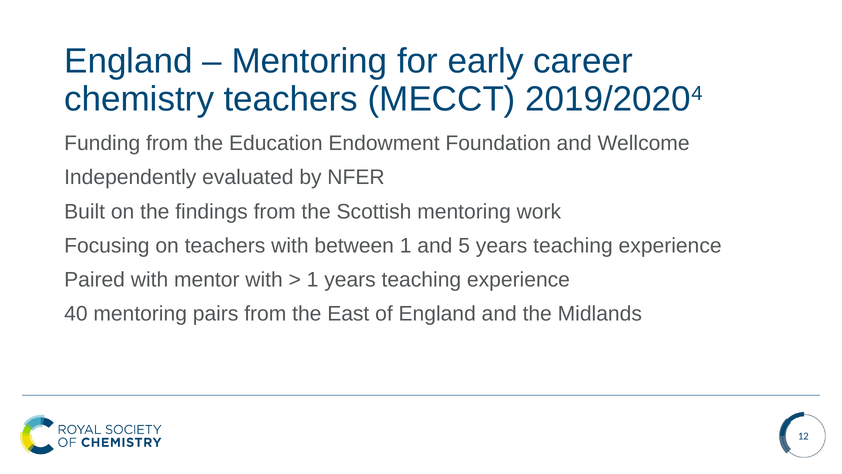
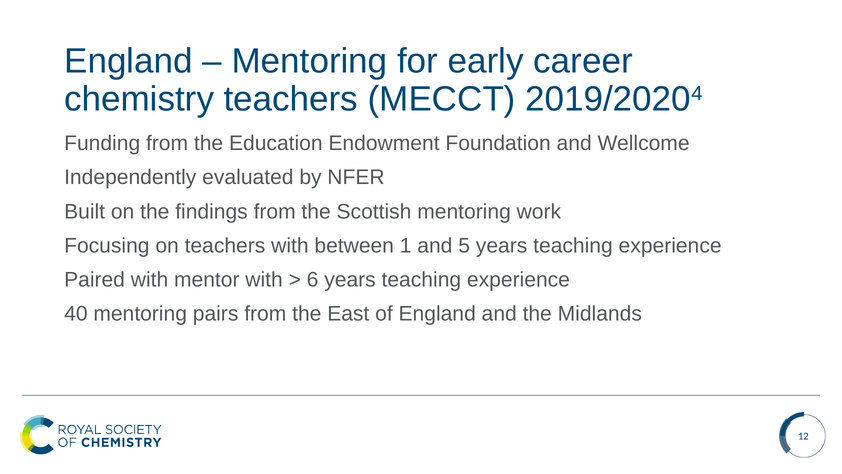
1: 1 -> 6 (313, 279)
